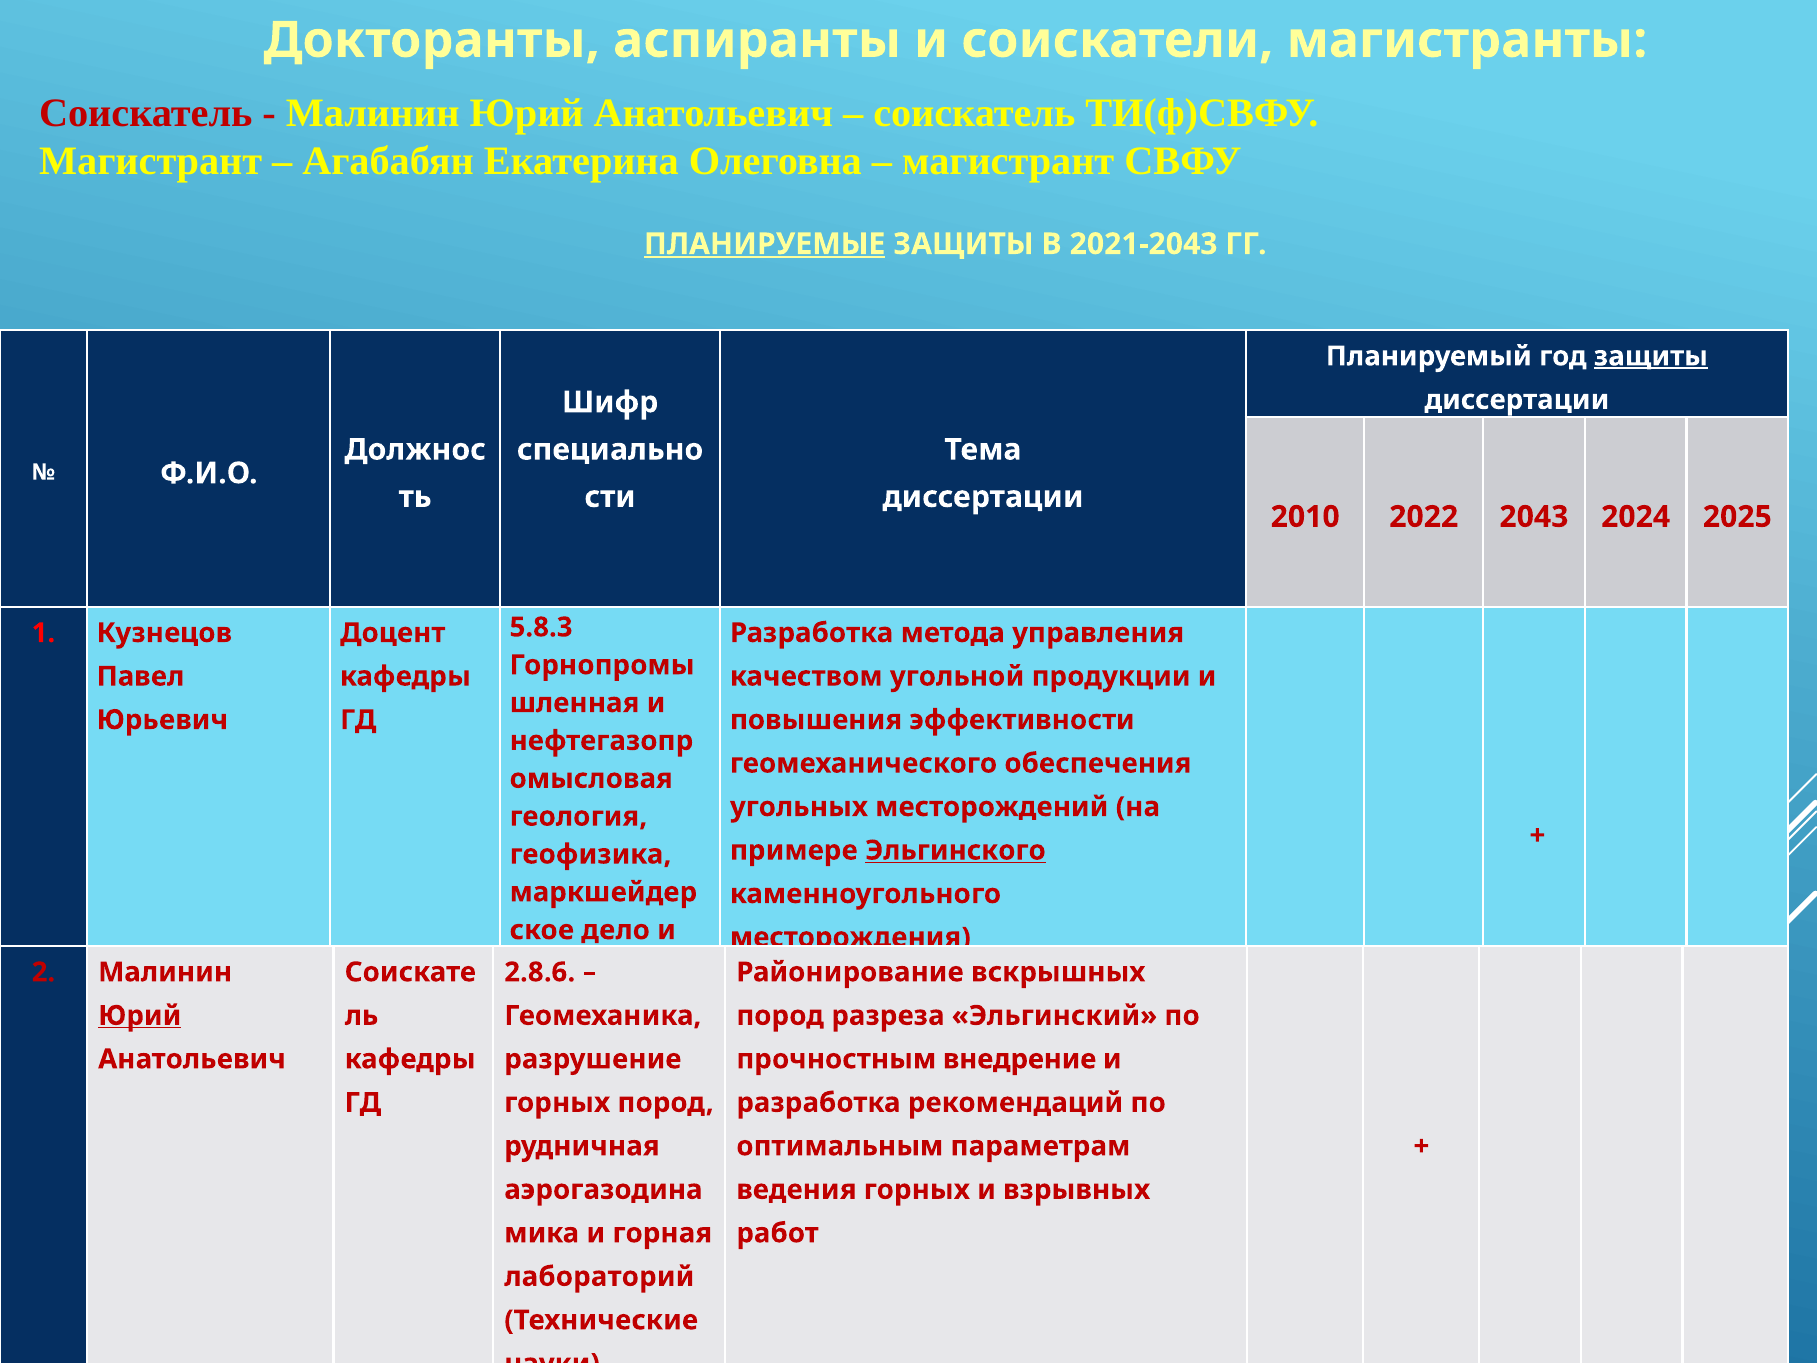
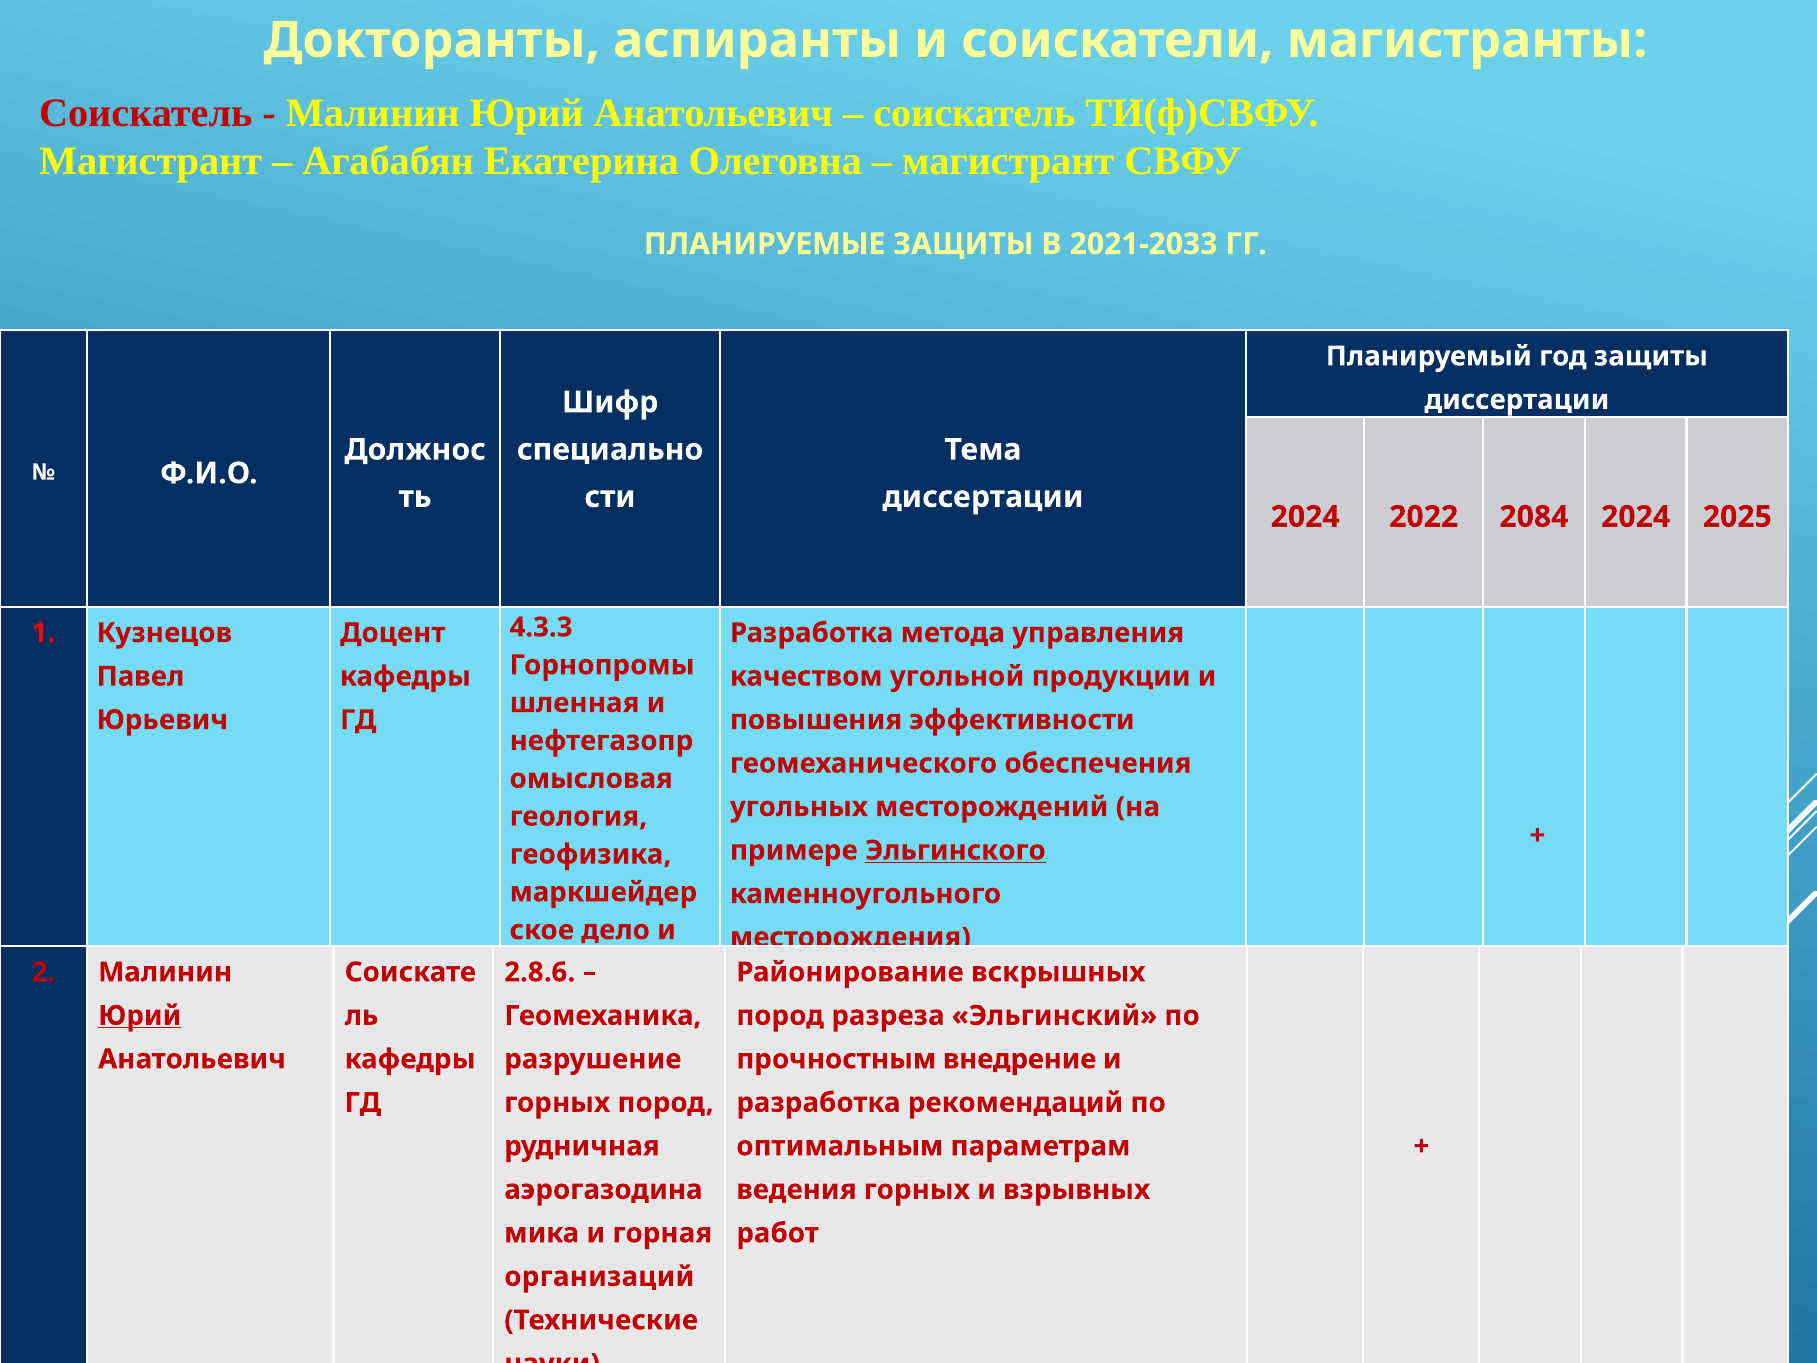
ПЛАНИРУЕМЫЕ underline: present -> none (765, 244)
2021-2043: 2021-2043 -> 2021-2033 (1144, 244)
защиты underline: present -> none (1651, 356)
2010: 2010 -> 2024 (1305, 517)
2043: 2043 -> 2084 (1534, 517)
5.8.3: 5.8.3 -> 4.3.3 (541, 627)
лабораторий: лабораторий -> организаций (599, 1276)
